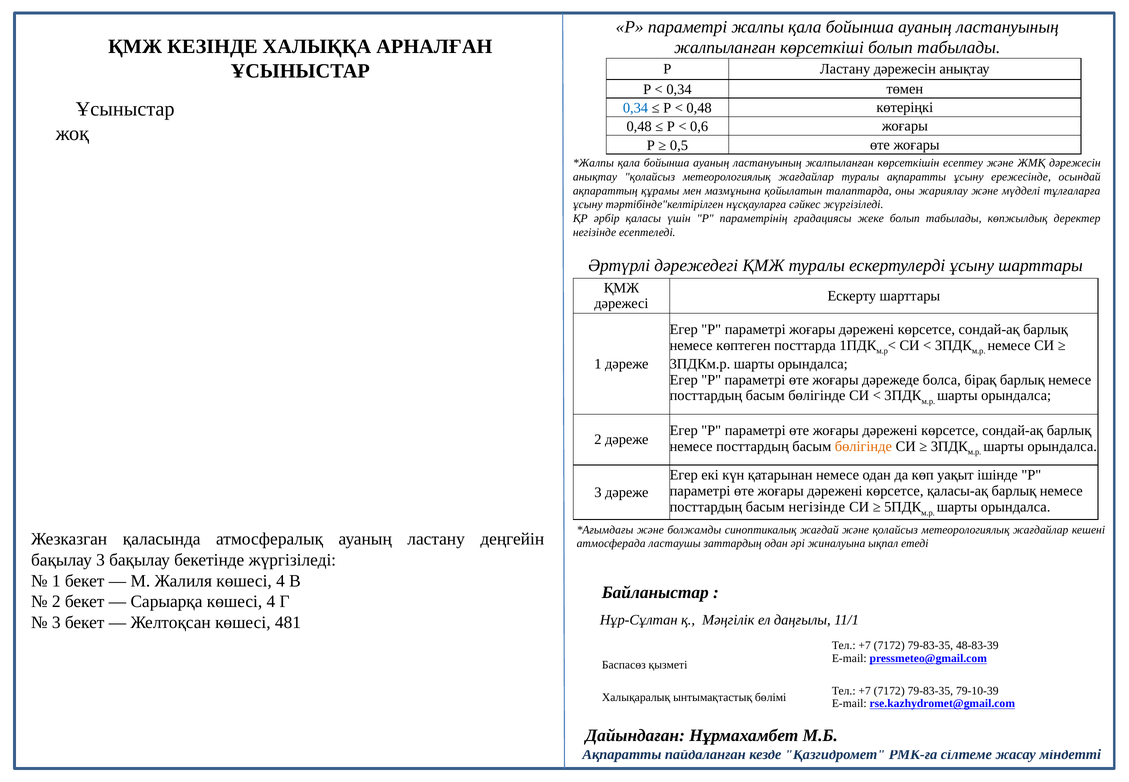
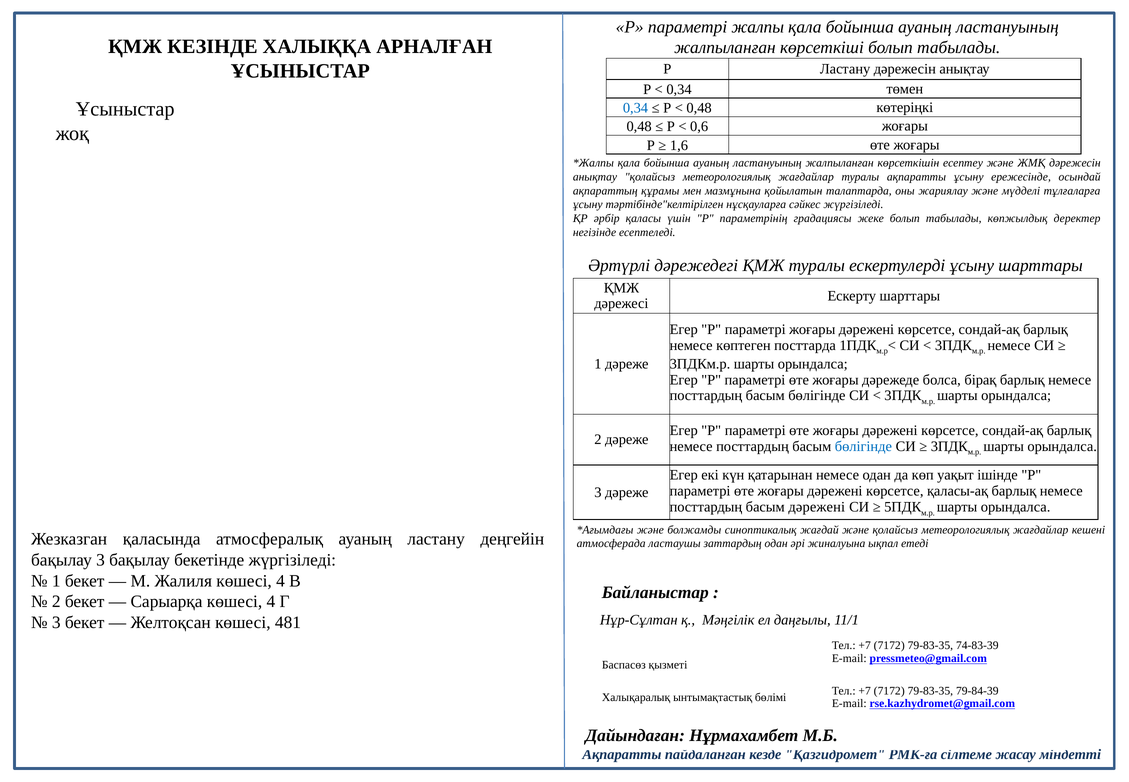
0,5: 0,5 -> 1,6 (679, 145)
бөлігінде colour: orange -> blue (863, 446)
басым негізінде: негізінде -> дәрежені (817, 507)
48-83-39: 48-83-39 -> 74-83-39 (977, 645)
79-10-39: 79-10-39 -> 79-84-39 (977, 690)
